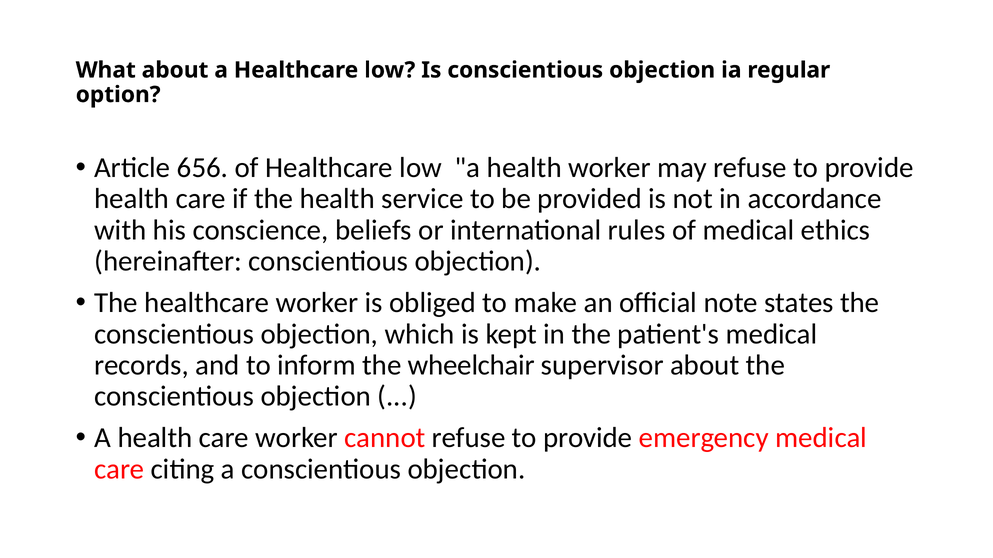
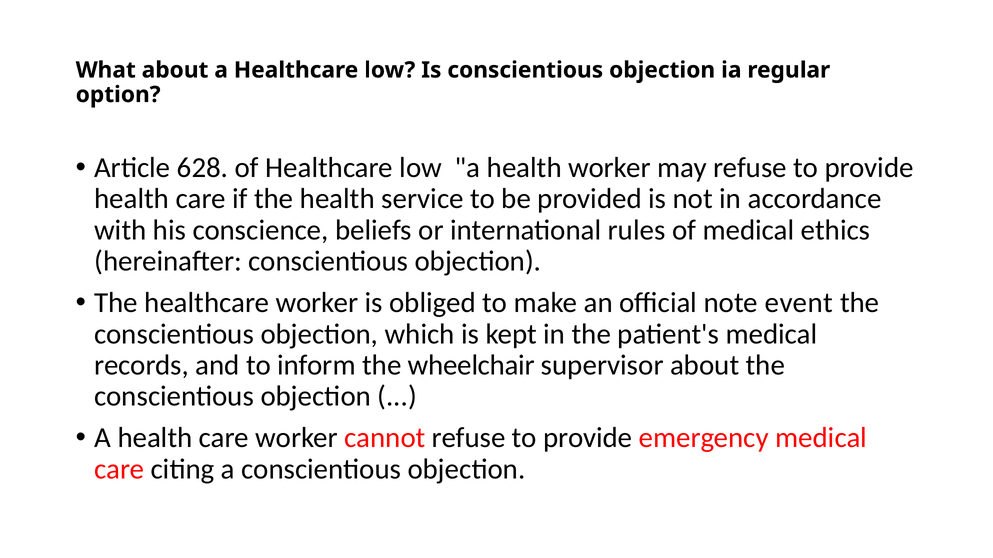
656: 656 -> 628 (203, 168)
states: states -> event (799, 303)
